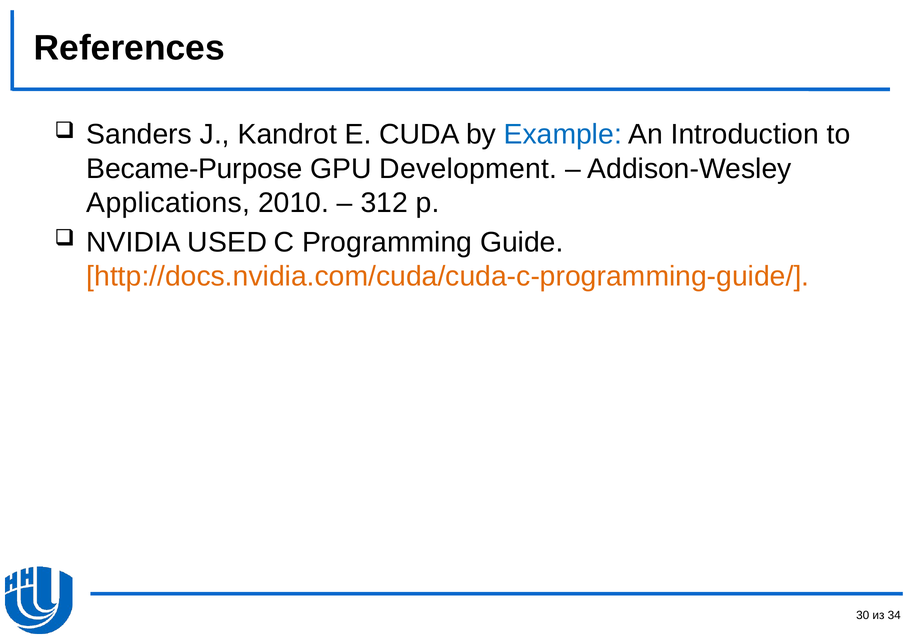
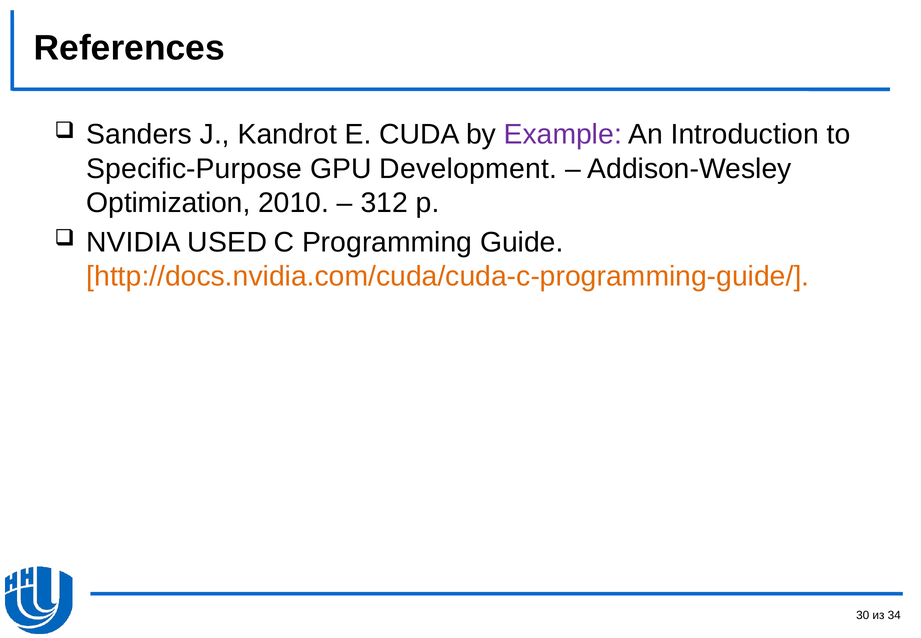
Example colour: blue -> purple (563, 135)
Became-Purpose: Became-Purpose -> Specific-Purpose (194, 169)
Applications: Applications -> Optimization (168, 203)
